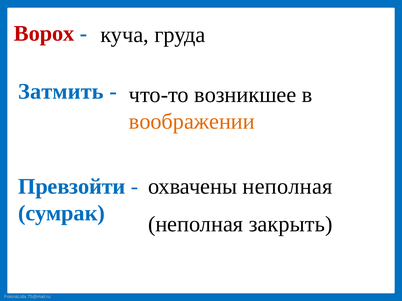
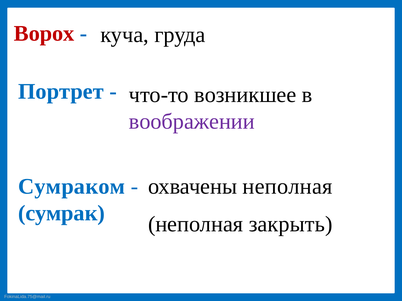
Затмить: Затмить -> Портрет (61, 92)
воображении colour: orange -> purple (192, 122)
Превзойти: Превзойти -> Сумраком (72, 187)
